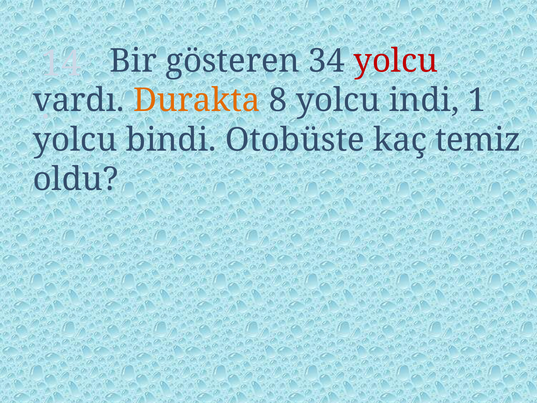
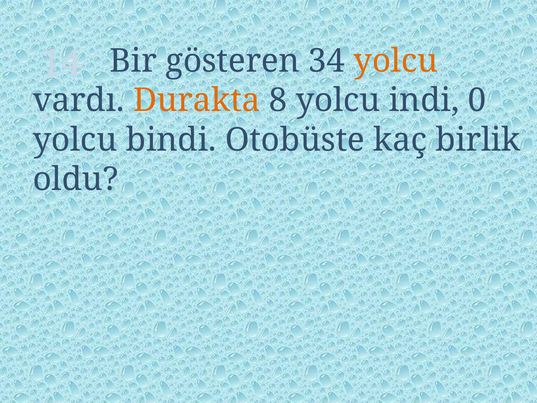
yolcu colour: red -> orange (396, 61)
1: 1 -> 0 (477, 100)
temiz: temiz -> birlik (478, 140)
